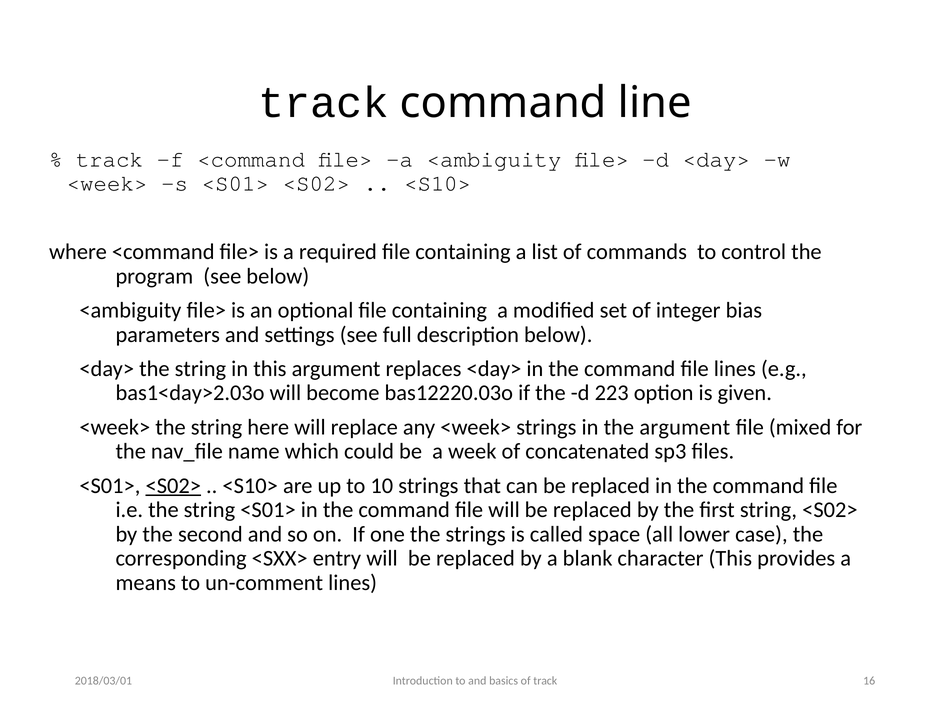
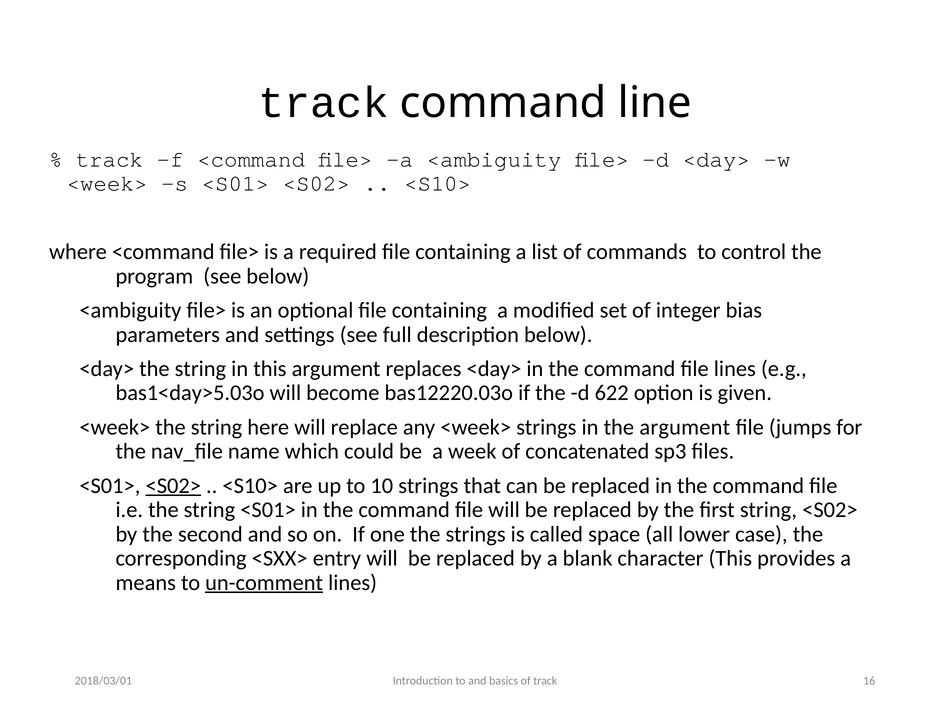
bas1<day>2.03o: bas1<day>2.03o -> bas1<day>5.03o (190, 393)
223: 223 -> 622 (612, 393)
mixed: mixed -> jumps (800, 427)
un-comment underline: none -> present (264, 582)
